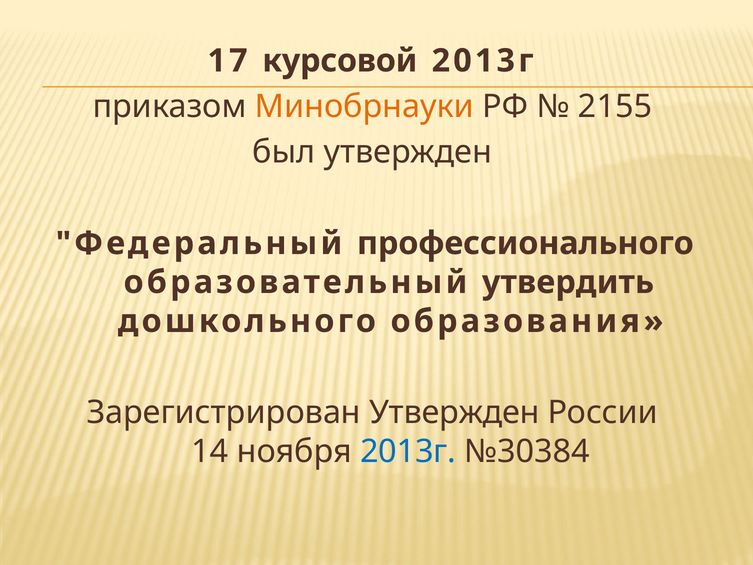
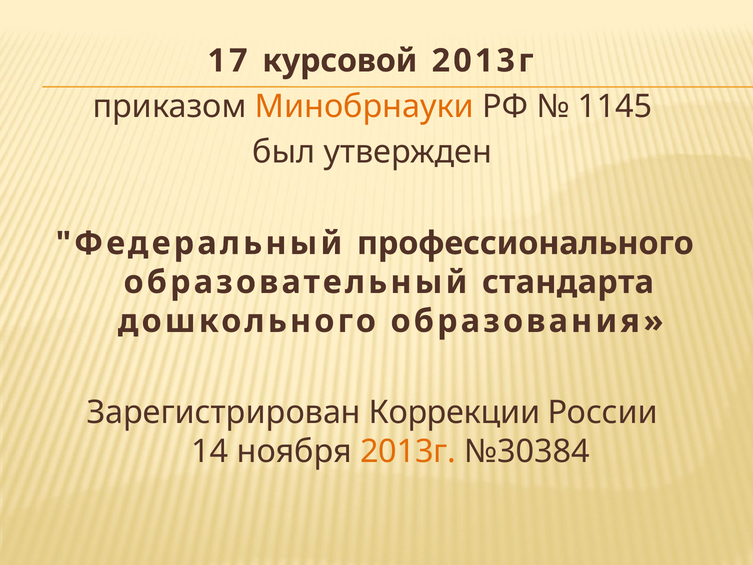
2155: 2155 -> 1145 (615, 106)
утвердить: утвердить -> стандарта (568, 282)
Зарегистрирован Утвержден: Утвержден -> Коррекции (454, 412)
2013г colour: blue -> orange (408, 451)
